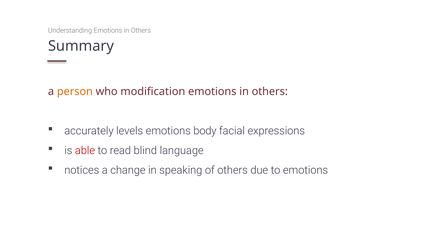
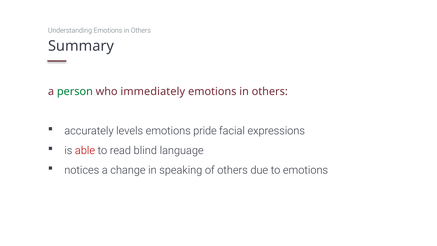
person colour: orange -> green (75, 92)
modification: modification -> immediately (153, 92)
body: body -> pride (205, 131)
